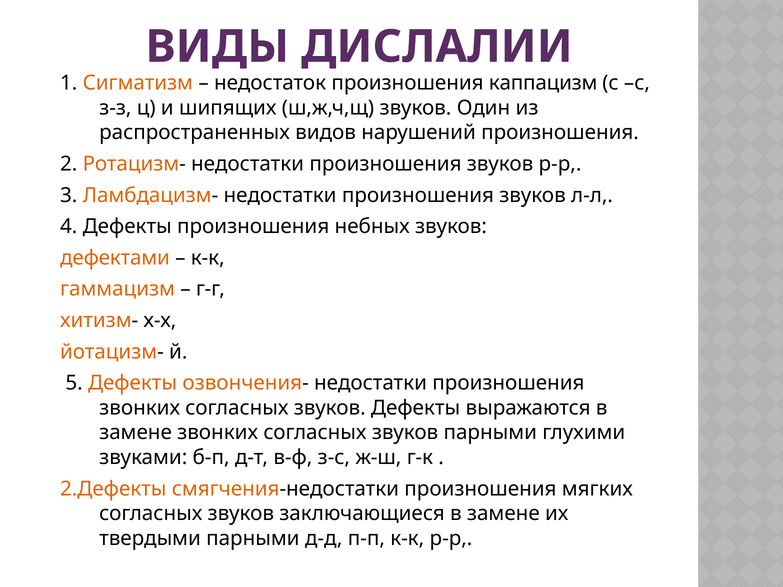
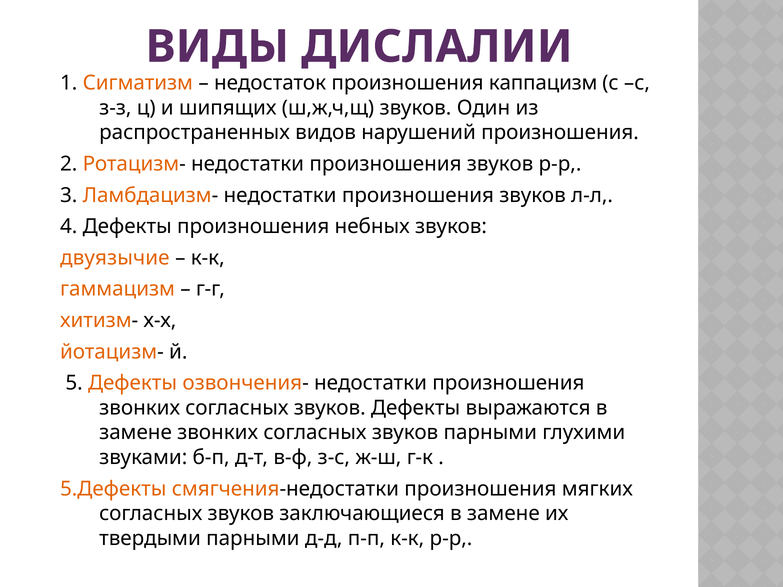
дефектами: дефектами -> двуязычие (115, 258)
2.Дефекты: 2.Дефекты -> 5.Дефекты (113, 489)
